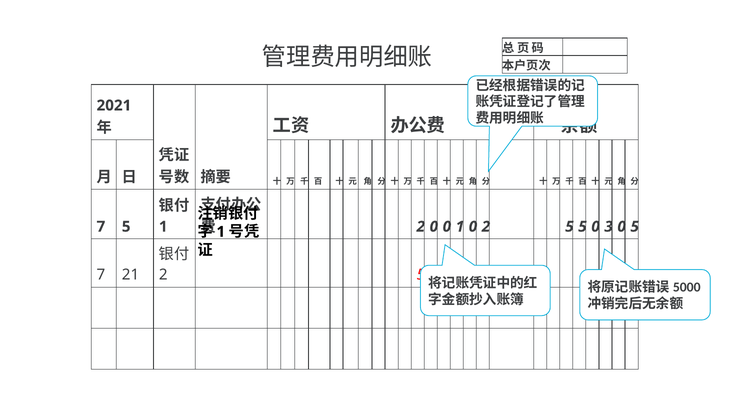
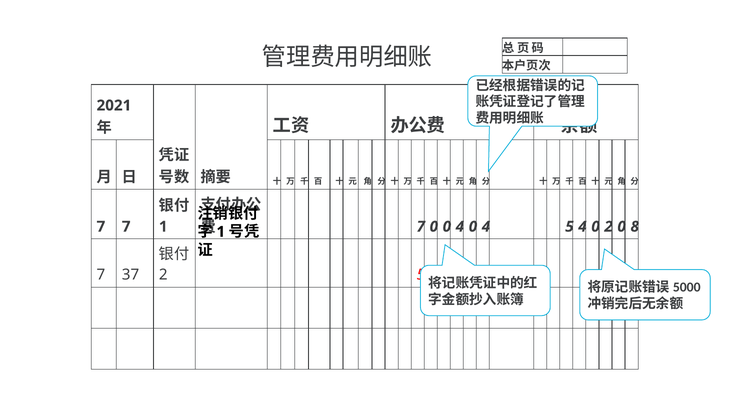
2: 2 -> 7 (421, 227)
0 0 1: 1 -> 4 (460, 227)
2: 2 -> 4 (486, 227)
5 5: 5 -> 4 (582, 227)
0 3: 3 -> 2 (609, 227)
0 5: 5 -> 8 (635, 227)
7 5: 5 -> 7 (126, 227)
21: 21 -> 37 (131, 275)
